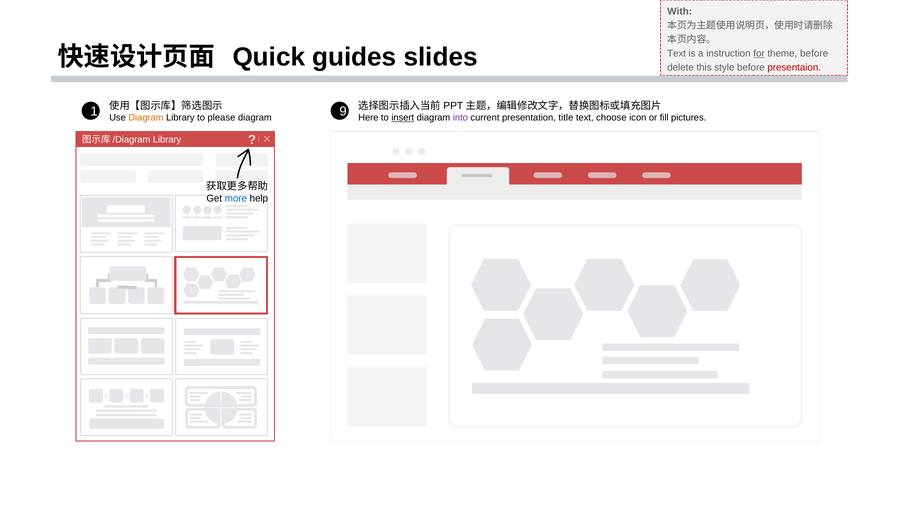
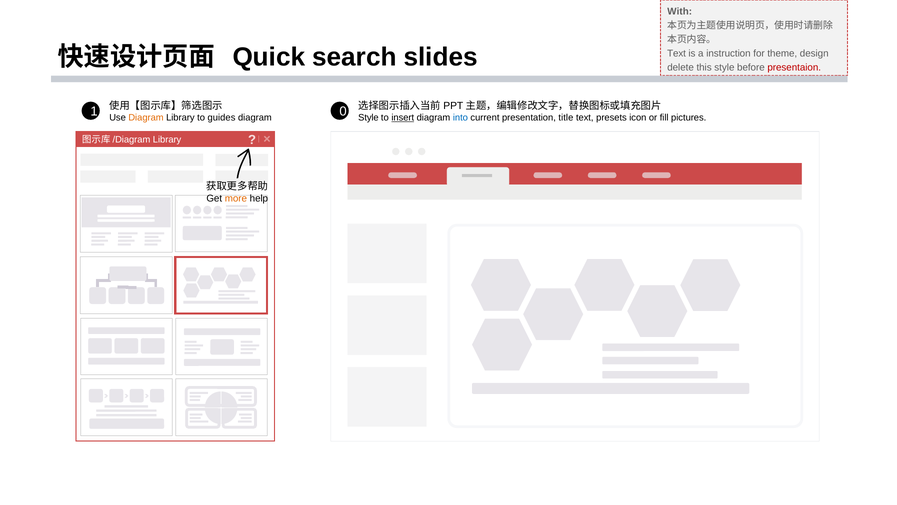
guides: guides -> search (354, 57)
for underline: present -> none (759, 54)
theme before: before -> design (814, 54)
9: 9 -> 0 (343, 112)
please: please -> guides (221, 118)
Here: Here -> Style (368, 118)
into colour: purple -> blue (460, 118)
choose: choose -> presets (611, 118)
more colour: blue -> orange (236, 198)
